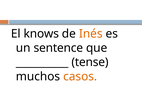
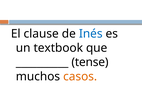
knows: knows -> clause (41, 33)
Inés colour: orange -> blue (91, 33)
sentence: sentence -> textbook (58, 48)
